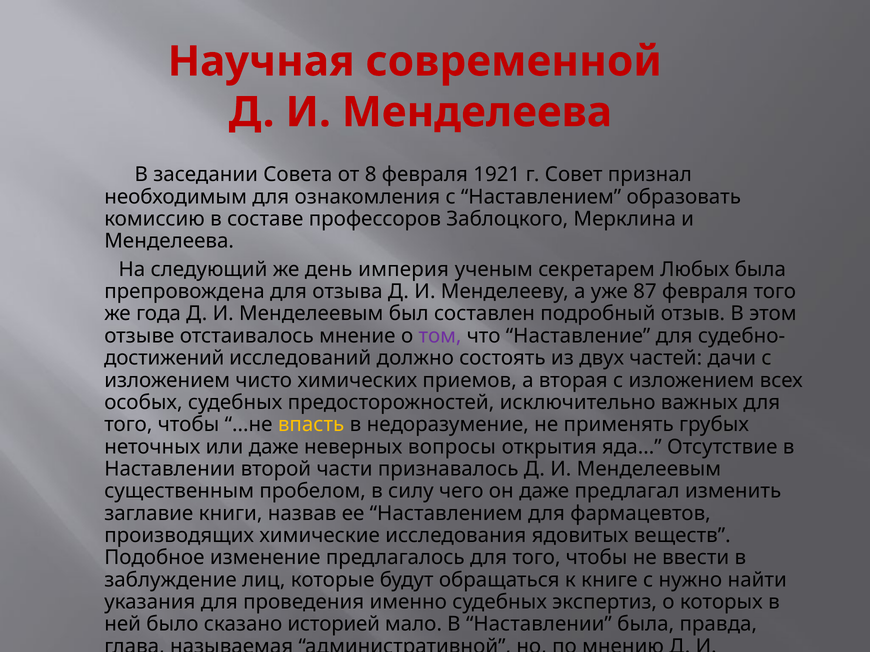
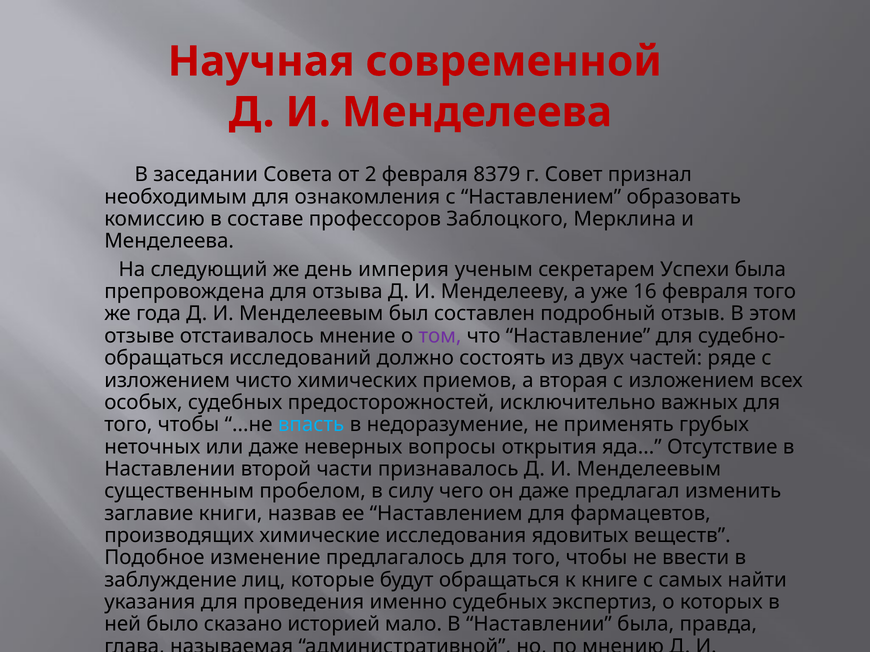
8: 8 -> 2 (371, 175)
1921: 1921 -> 8379 (497, 175)
Любых: Любых -> Успехи (695, 270)
87: 87 -> 16 (645, 292)
достижений: достижений -> обращаться (164, 358)
дачи: дачи -> ряде (732, 358)
впасть colour: yellow -> light blue (311, 425)
нужно: нужно -> самых (690, 580)
